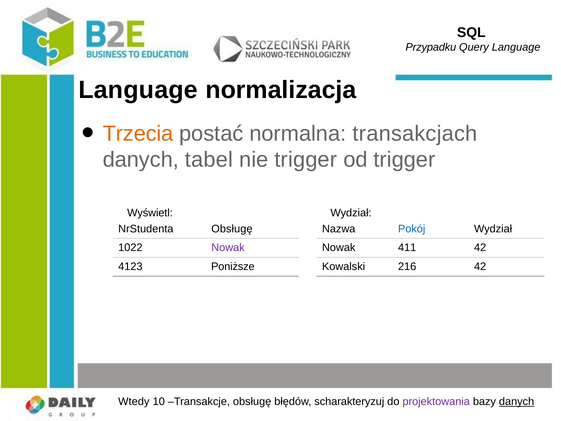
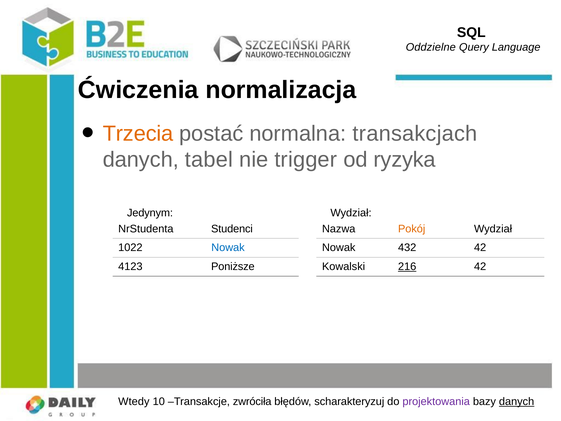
Przypadku: Przypadku -> Oddzielne (431, 47)
Language: Language -> Ćwiczenia (138, 90)
od trigger: trigger -> ryzyka (405, 160)
Wyświetl: Wyświetl -> Jedynym (150, 213)
NrStudenta Obsługę: Obsługę -> Studenci (232, 229)
Pokój colour: blue -> orange (412, 229)
Nowak colour: purple -> blue (228, 247)
411: 411 -> 432 (407, 247)
216 underline: none -> present (407, 266)
Transakcje obsługę: obsługę -> zwróciła (252, 401)
